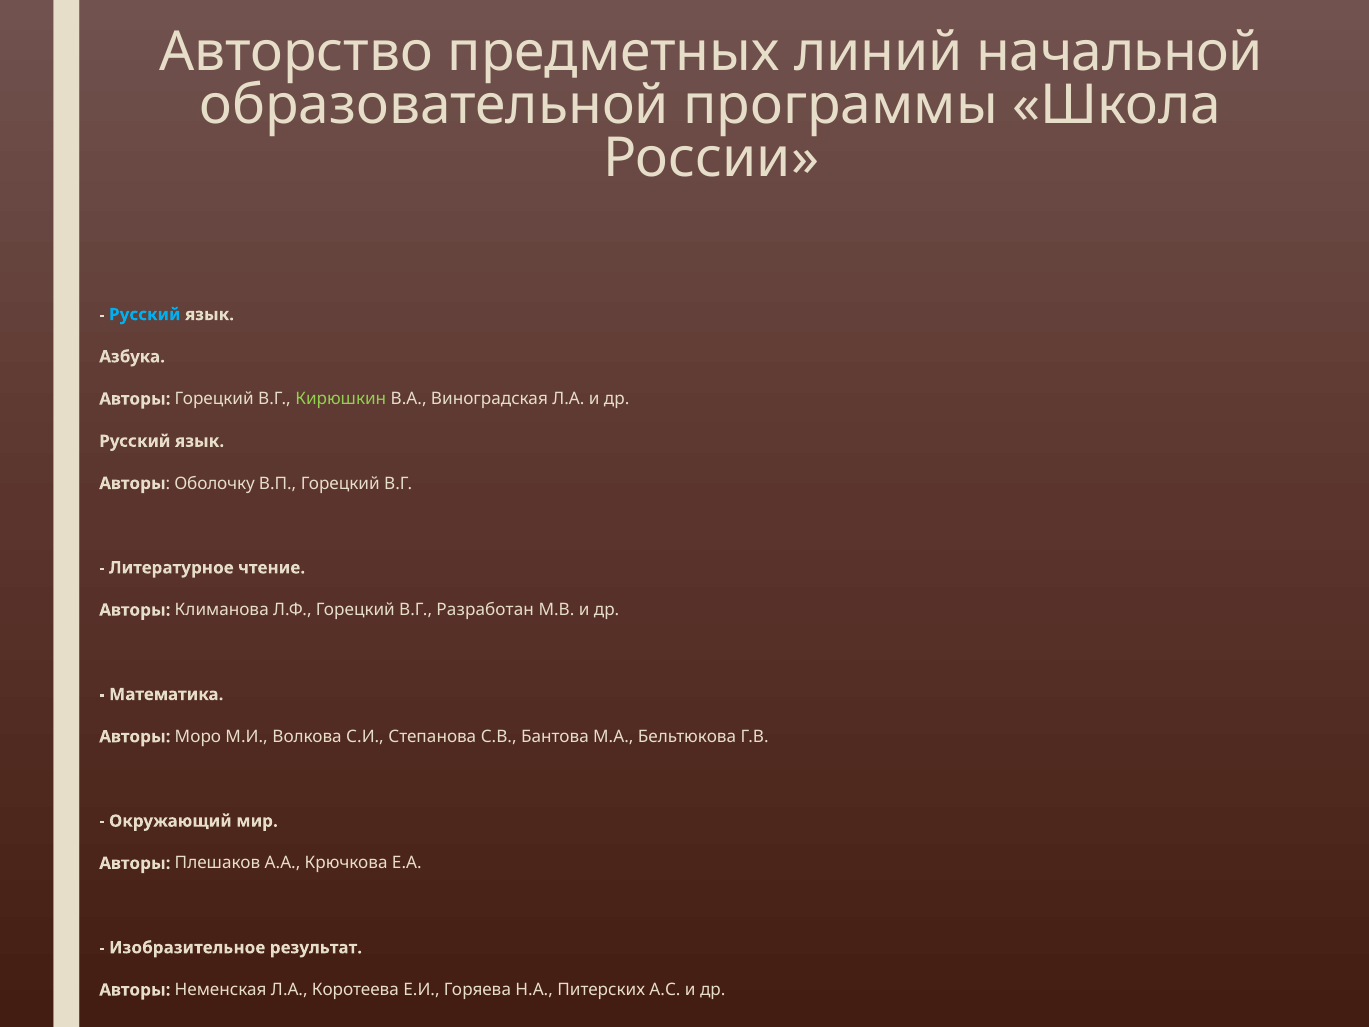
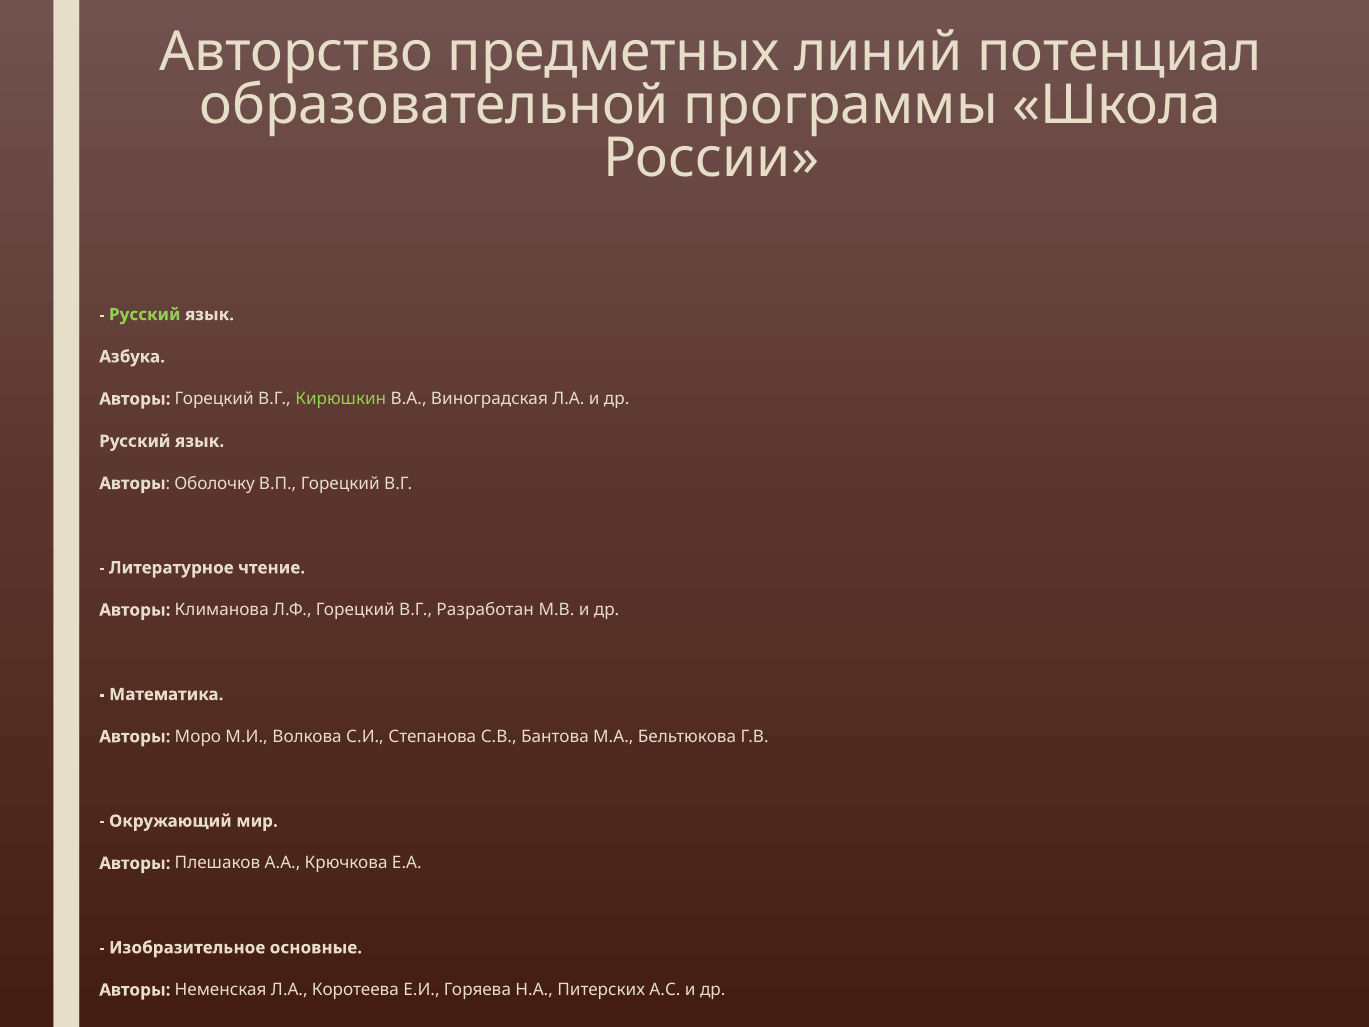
начальной: начальной -> потенциал (1120, 52)
Русский colour: light blue -> light green (145, 314)
результат: результат -> основные (316, 947)
